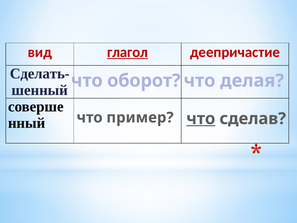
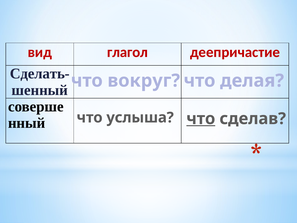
глагол underline: present -> none (127, 52)
оборот: оборот -> вокруг (144, 81)
пример: пример -> услыша (140, 117)
